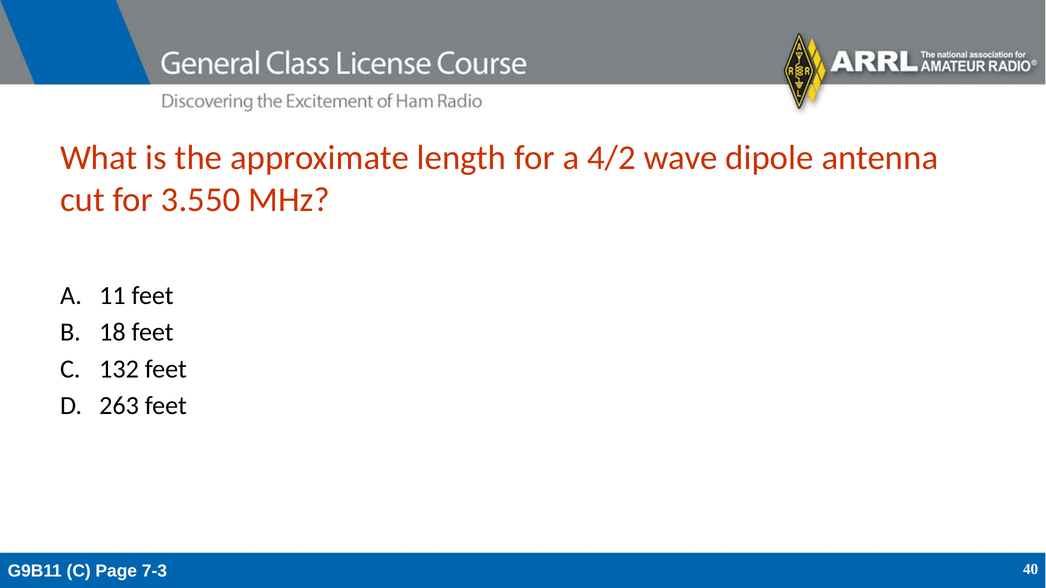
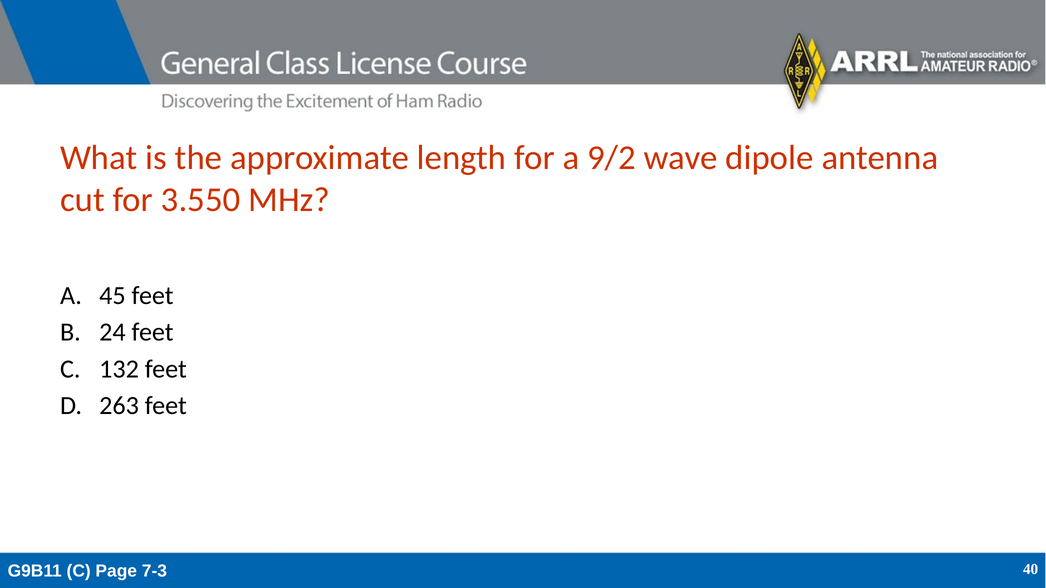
4/2: 4/2 -> 9/2 (612, 158)
11: 11 -> 45 (112, 296)
18: 18 -> 24 (112, 333)
